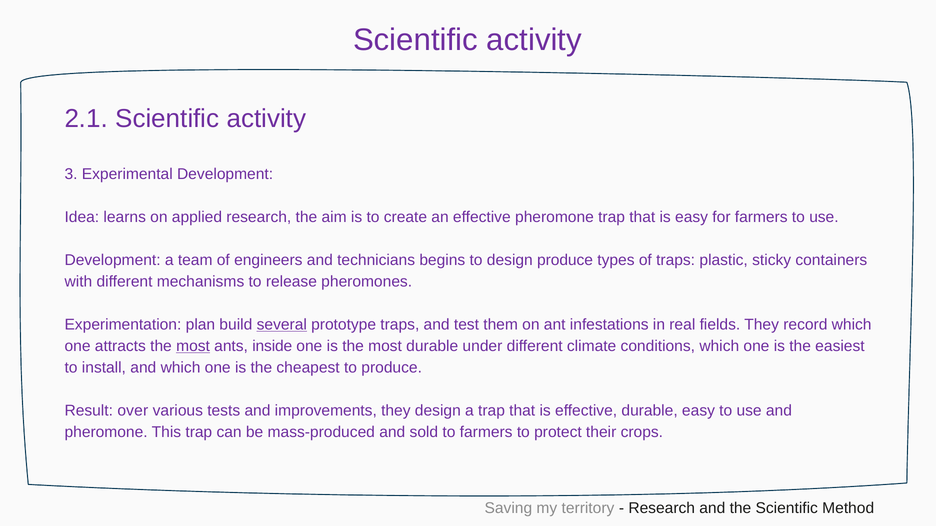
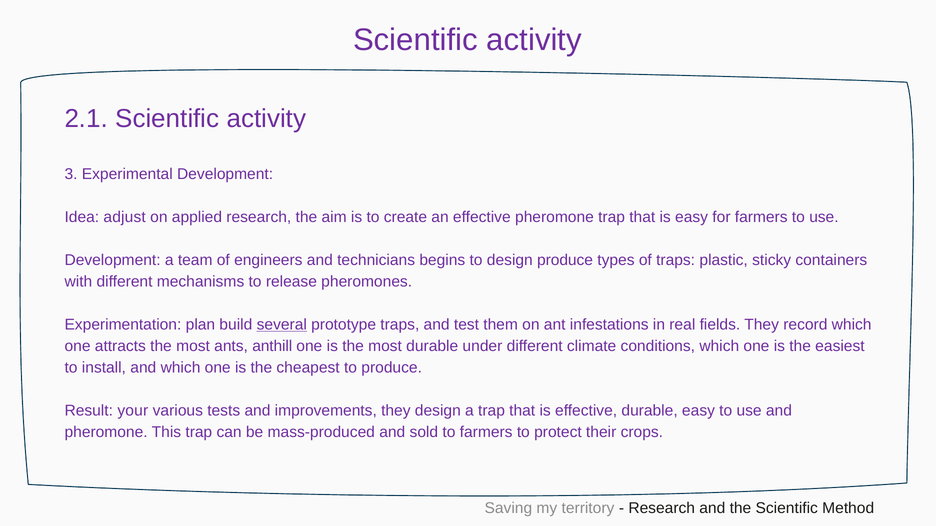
learns: learns -> adjust (125, 217)
most underline: present -> none (193, 346)
inside: inside -> anthill (272, 346)
over: over -> your (133, 411)
